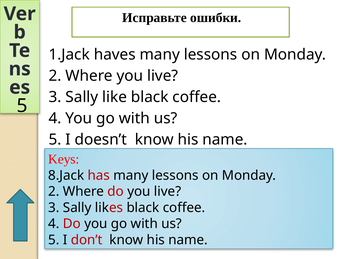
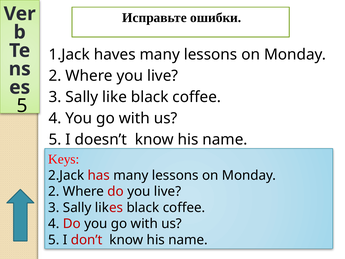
8.Jack: 8.Jack -> 2.Jack (66, 175)
